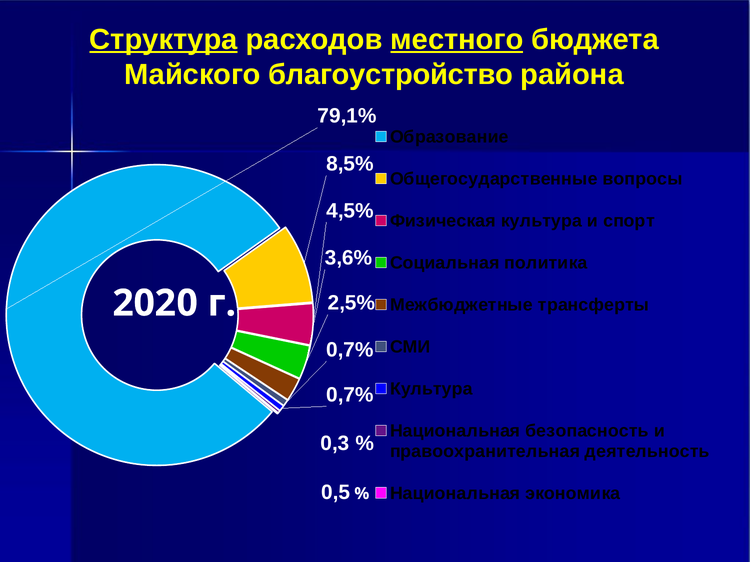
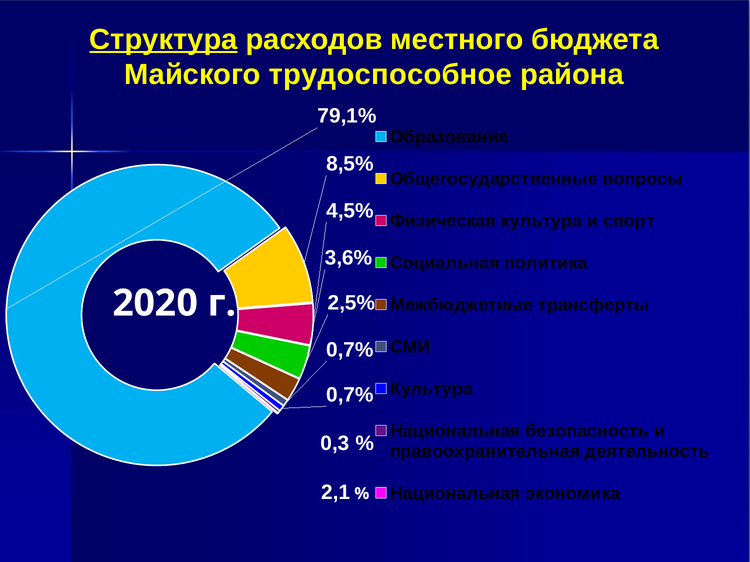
местного underline: present -> none (457, 40)
благоустройство: благоустройство -> трудоспособное (390, 75)
0,5: 0,5 -> 2,1 (336, 493)
